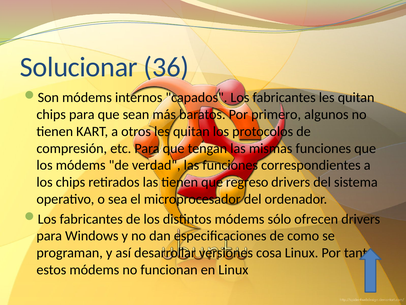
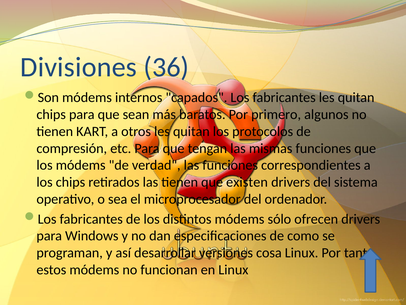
Solucionar: Solucionar -> Divisiones (79, 67)
regreso: regreso -> existen (247, 182)
